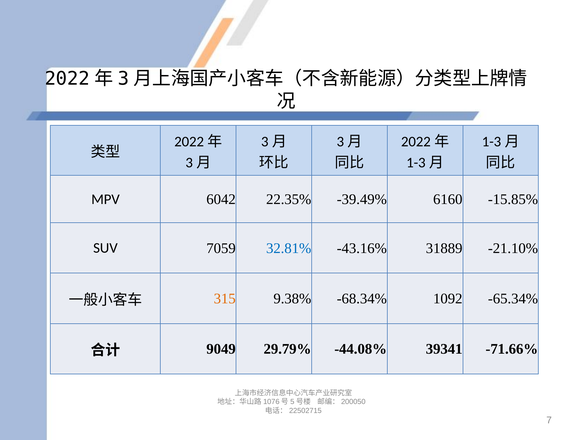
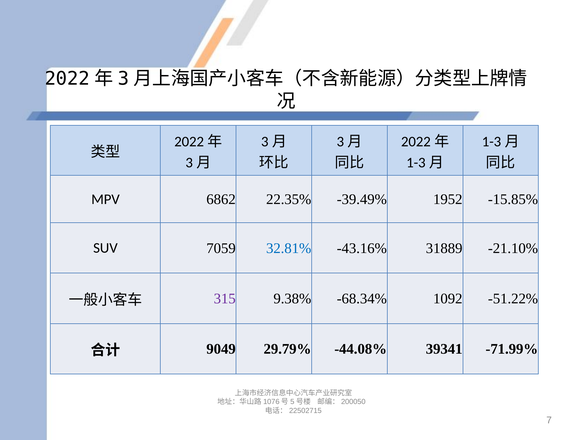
6042: 6042 -> 6862 (221, 200)
6160: 6160 -> 1952 (448, 200)
315 colour: orange -> purple (225, 299)
-65.34%: -65.34% -> -51.22% (513, 299)
-71.66%: -71.66% -> -71.99% (512, 349)
